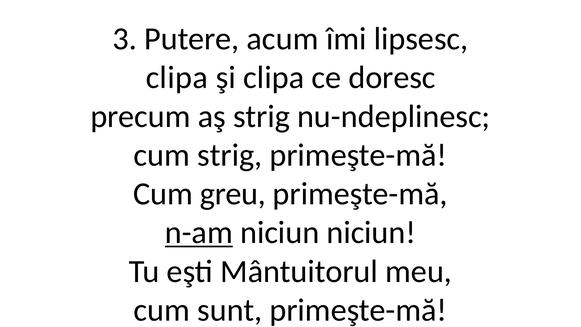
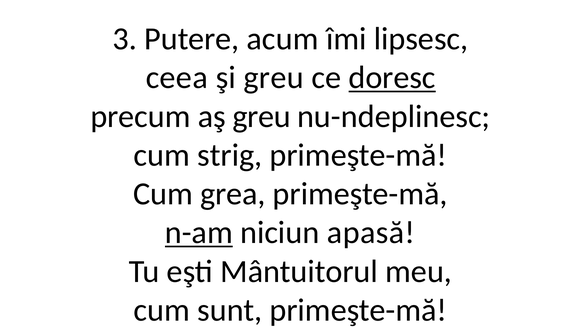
clipa: clipa -> ceea (177, 78)
şi clipa: clipa -> greu (274, 78)
doresc underline: none -> present (392, 78)
aş strig: strig -> greu (262, 116)
greu: greu -> grea (233, 194)
niciun niciun: niciun -> apasă (371, 232)
